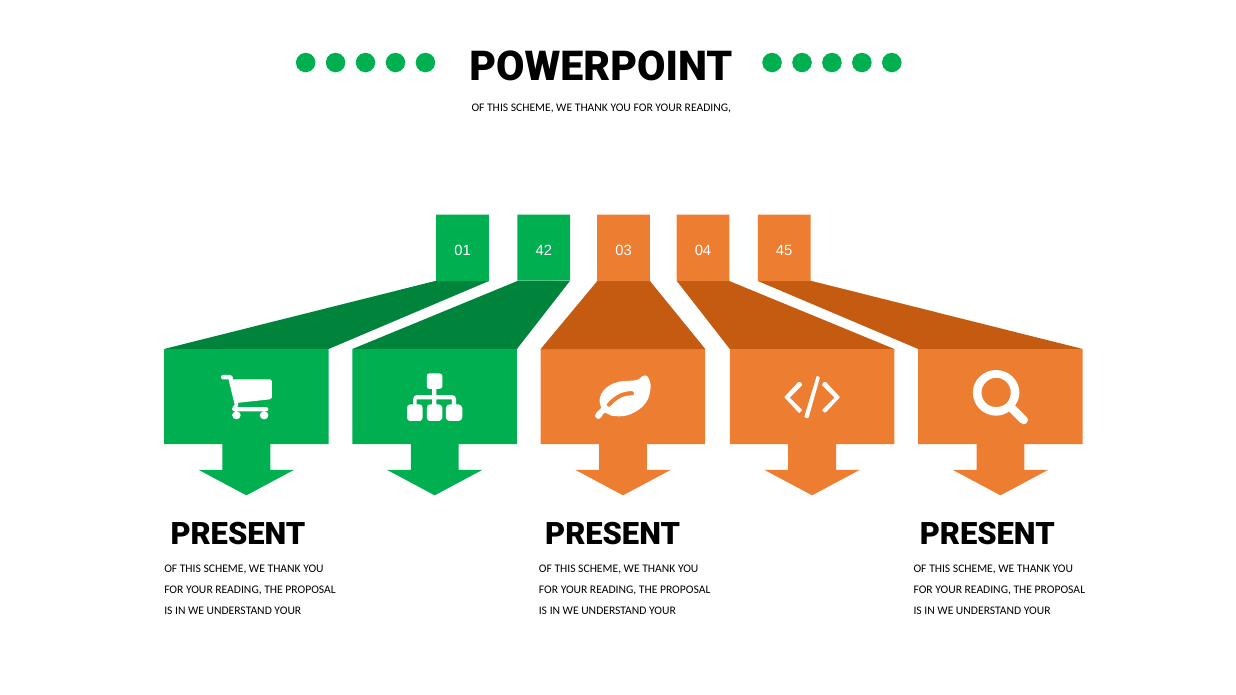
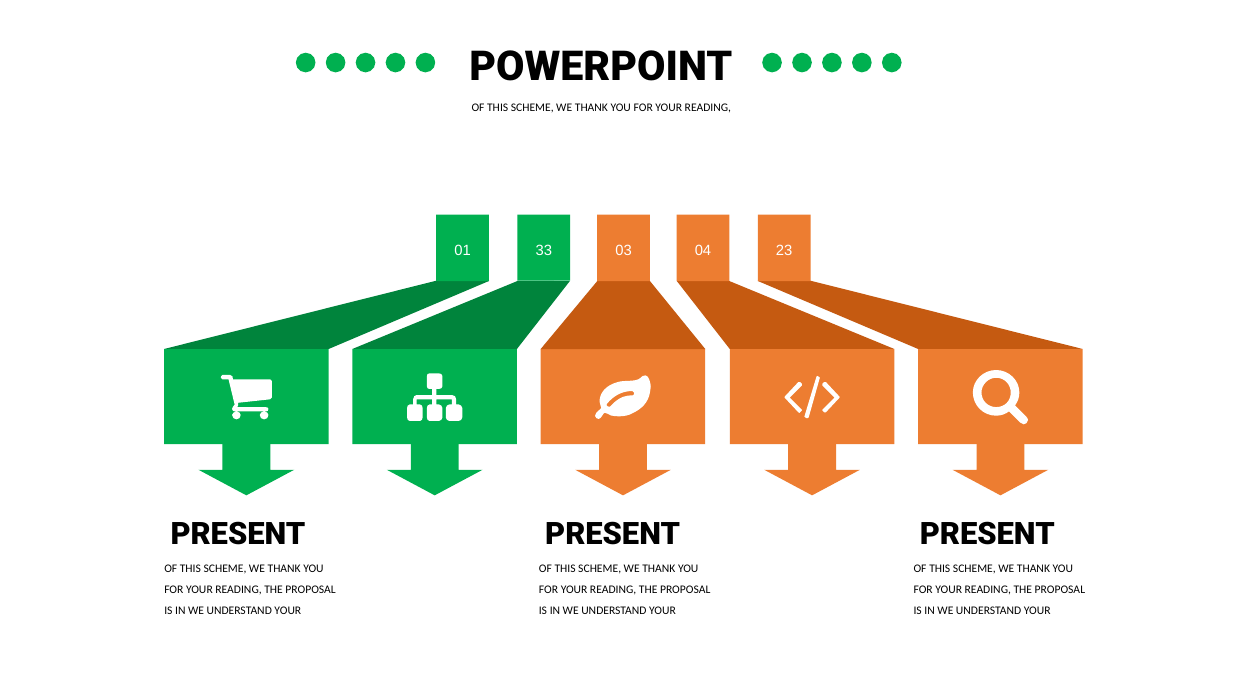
42: 42 -> 33 (544, 251)
45: 45 -> 23 (784, 251)
